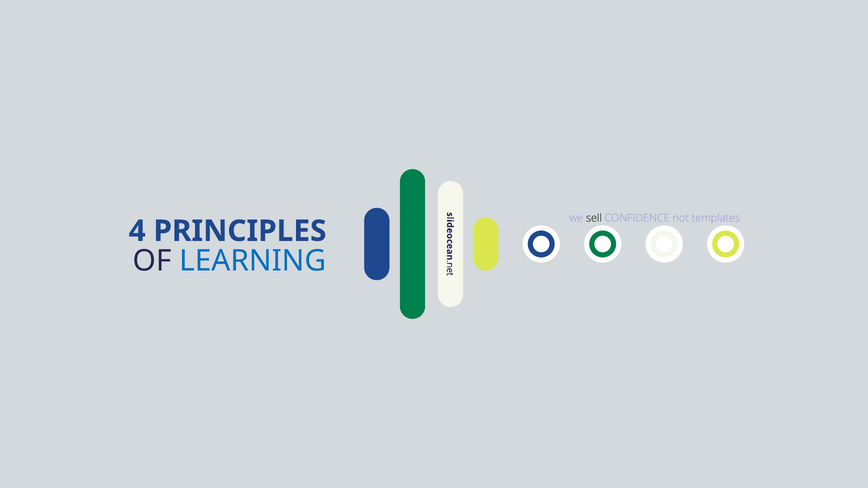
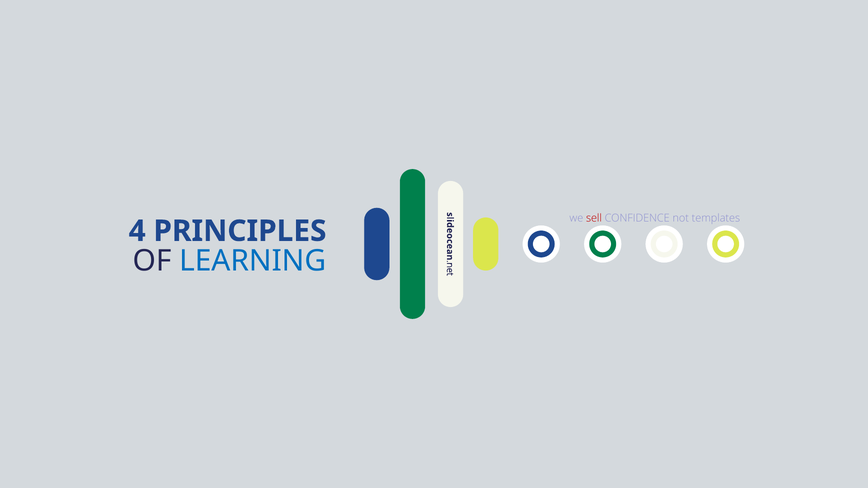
sell colour: black -> red (594, 218)
